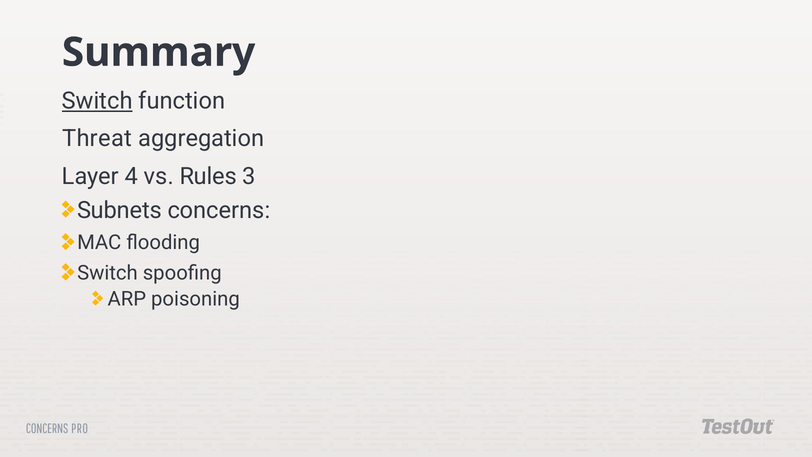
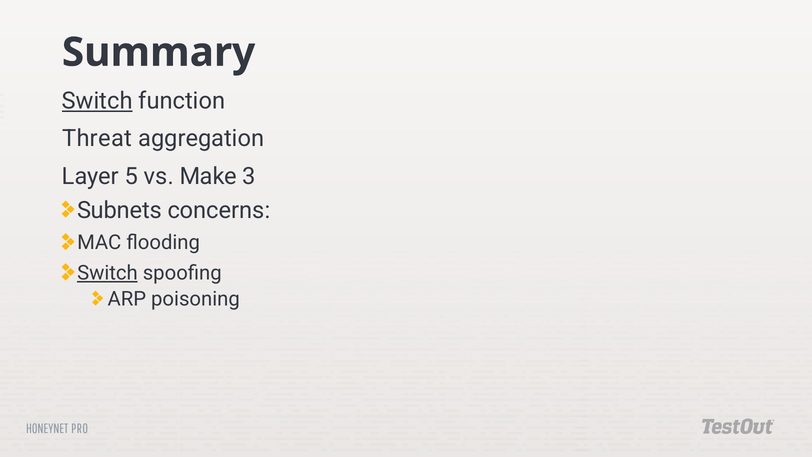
4: 4 -> 5 (131, 176)
Rules: Rules -> Make (208, 176)
Switch underline: none -> present (107, 273)
CONCERNS: CONCERNS -> HONEYNET (47, 428)
